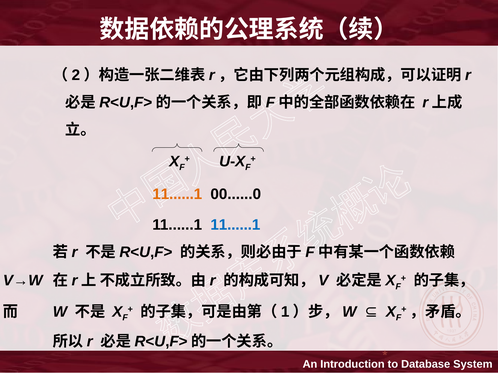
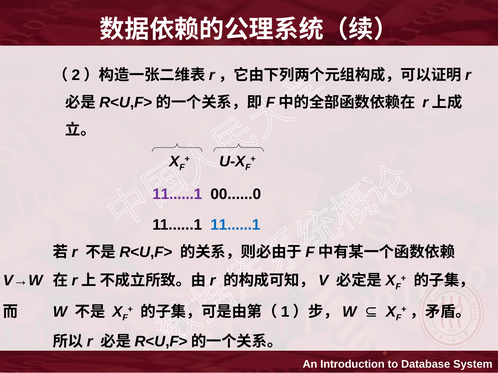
11......1 colour: orange -> purple (177, 195)
